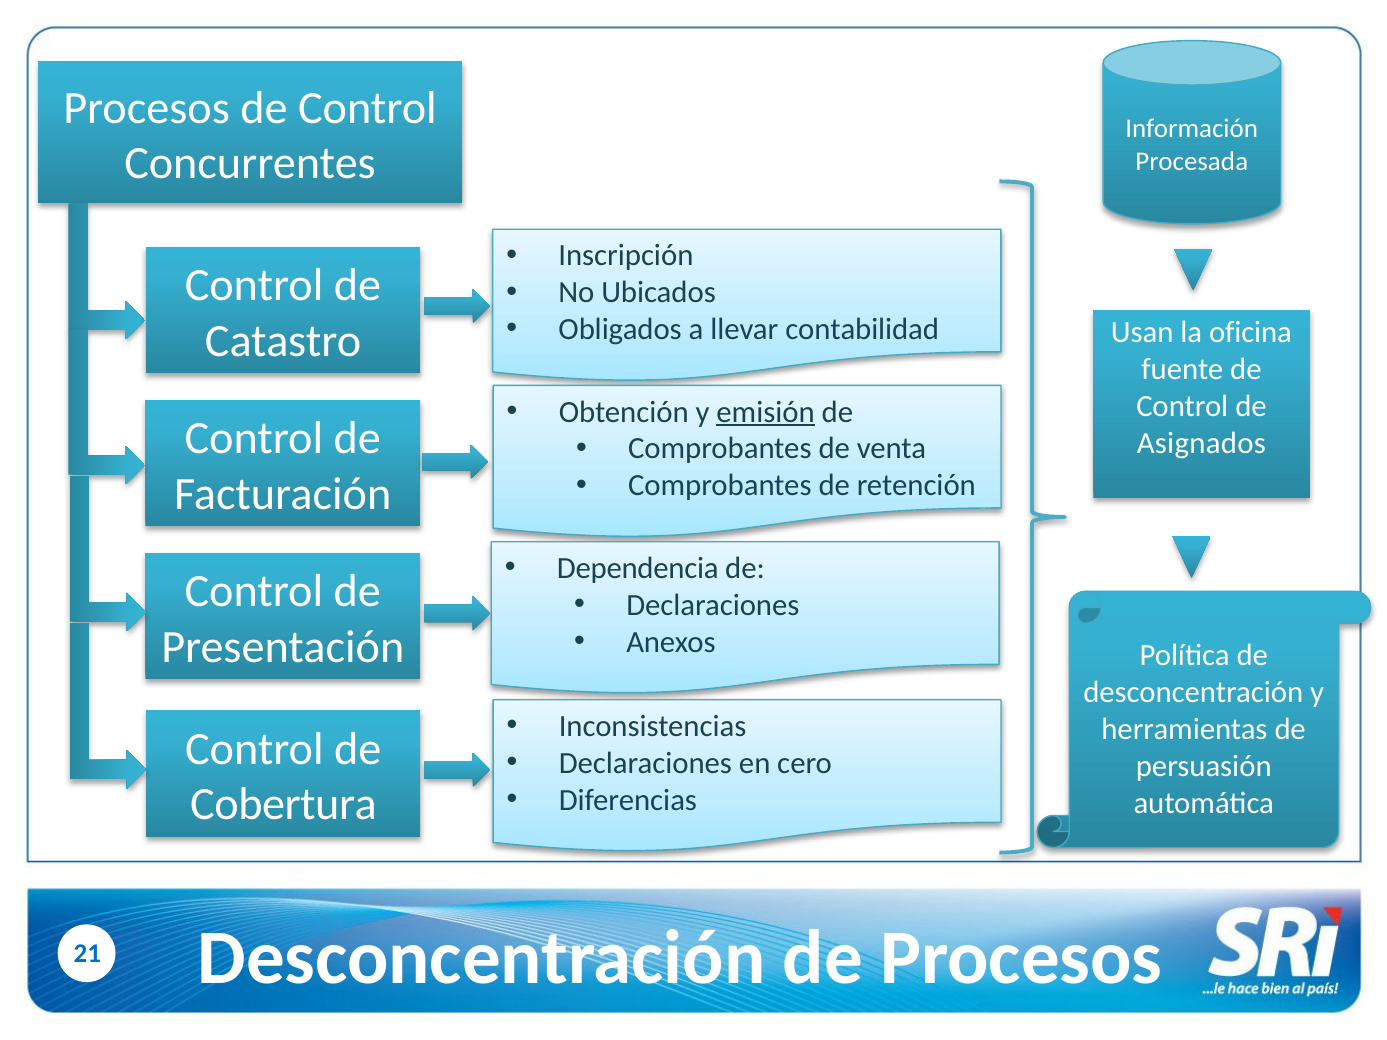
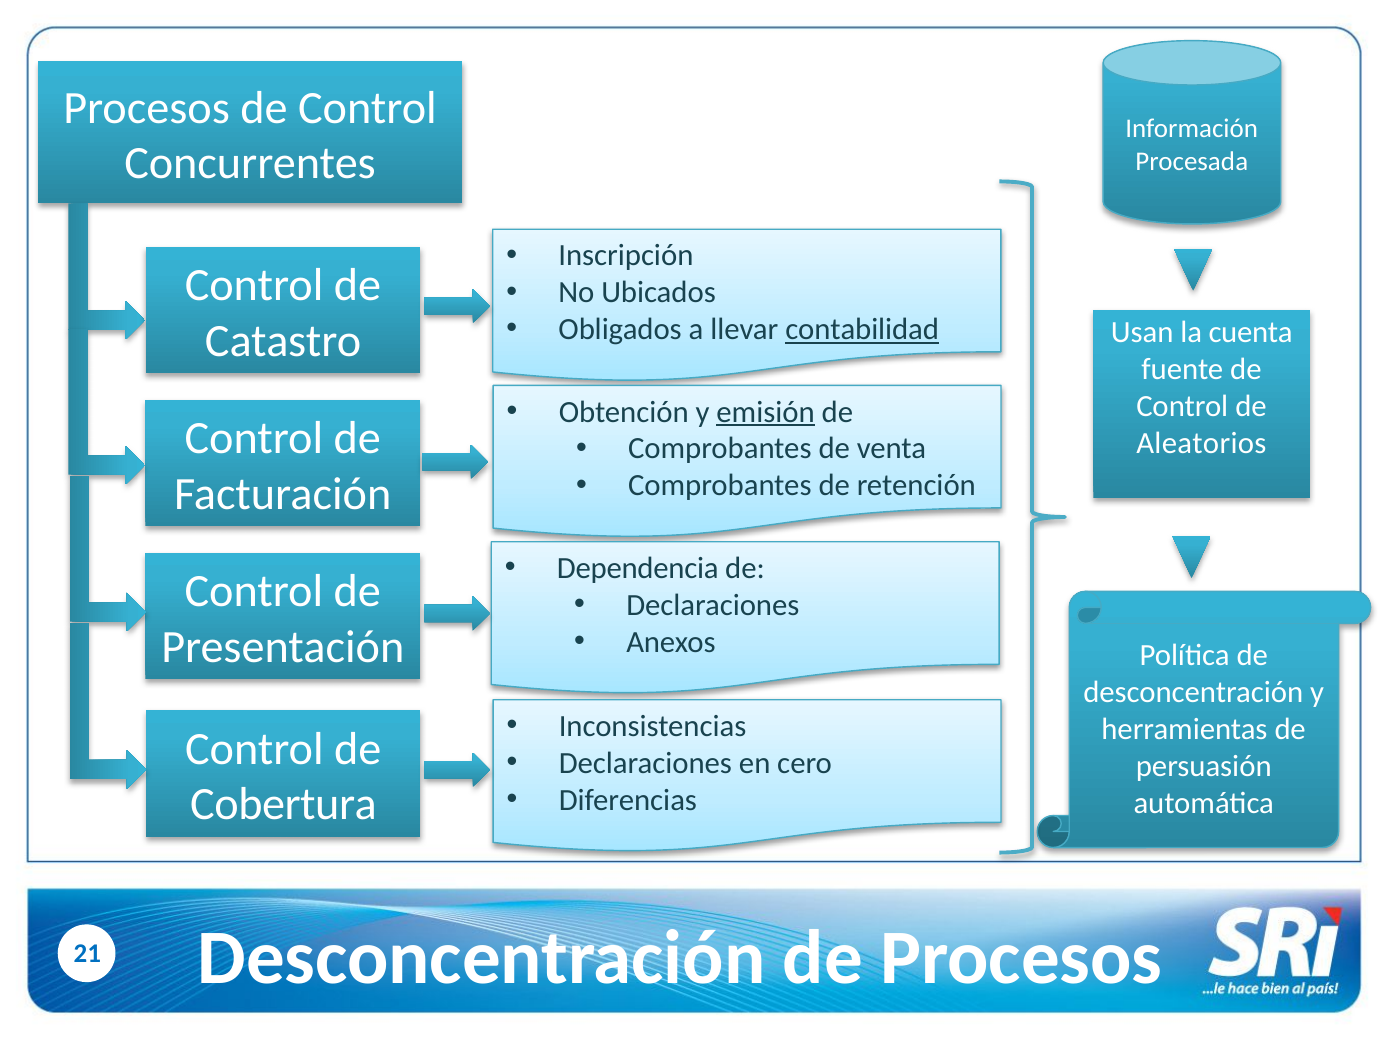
contabilidad underline: none -> present (862, 330)
oficina: oficina -> cuenta (1251, 332)
Asignados: Asignados -> Aleatorios (1201, 443)
